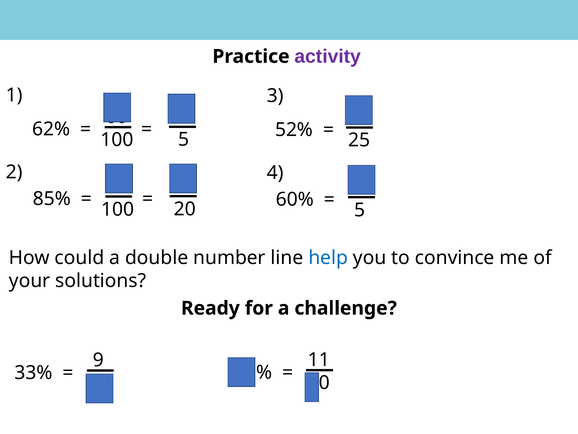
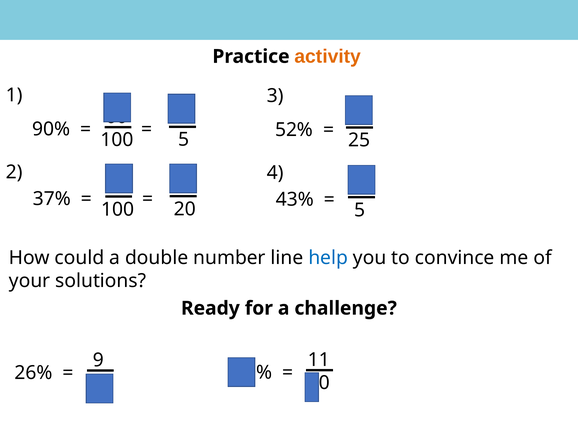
activity colour: purple -> orange (328, 56)
62%: 62% -> 90% (51, 129)
85%: 85% -> 37% (52, 198)
60%: 60% -> 43% (295, 199)
33%: 33% -> 26% (33, 372)
